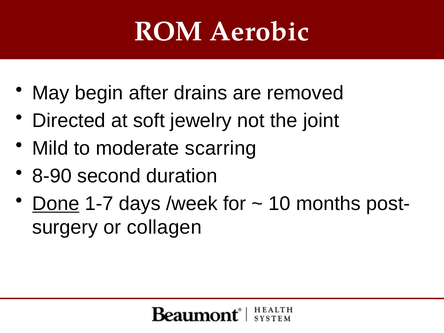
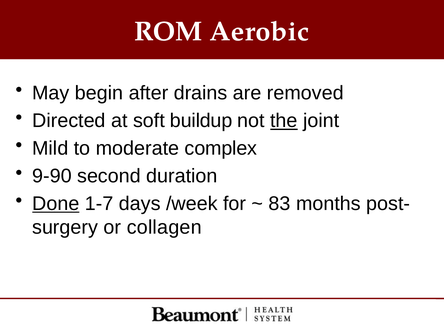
jewelry: jewelry -> buildup (201, 121)
the underline: none -> present (284, 121)
scarring: scarring -> complex (221, 148)
8-90: 8-90 -> 9-90 (52, 176)
10: 10 -> 83 (280, 204)
